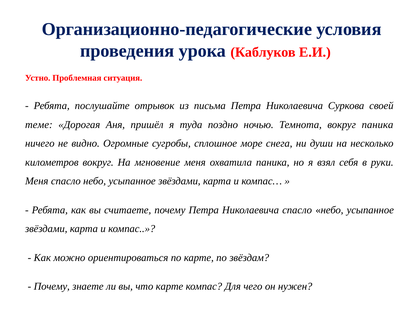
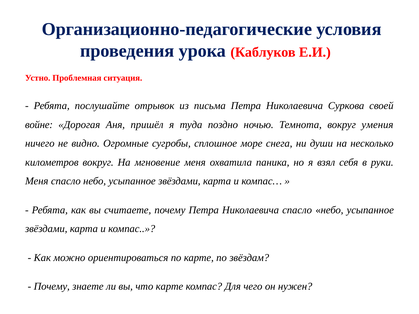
теме: теме -> войне (39, 125)
вокруг паника: паника -> умения (377, 125)
